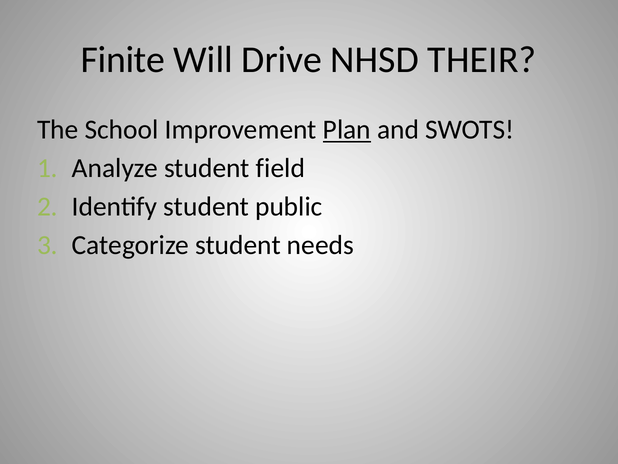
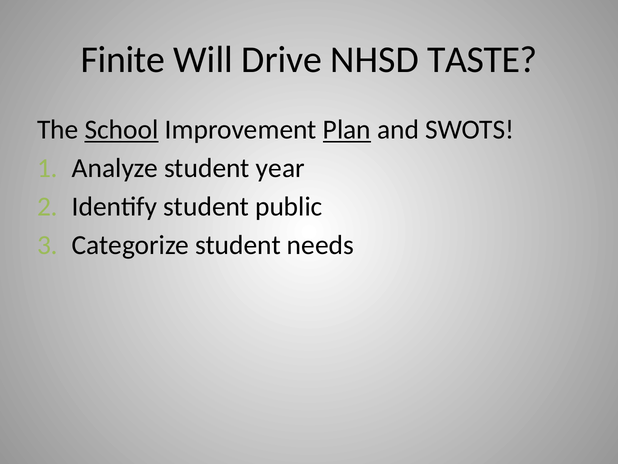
THEIR: THEIR -> TASTE (482, 60)
School underline: none -> present (122, 130)
field: field -> year (280, 168)
